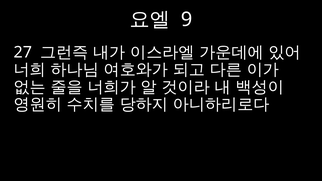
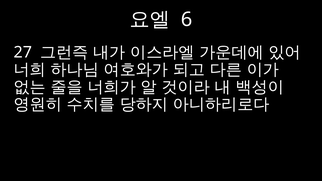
9: 9 -> 6 (187, 19)
